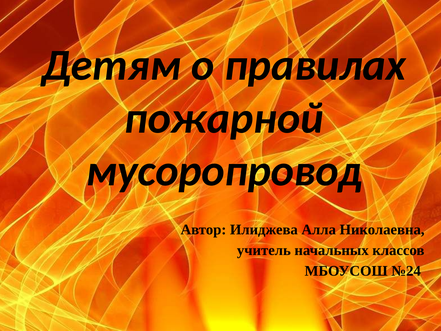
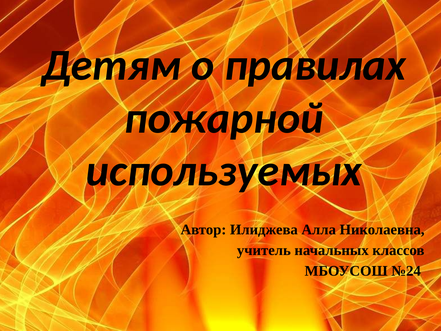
мусоропровод: мусоропровод -> используемых (224, 171)
